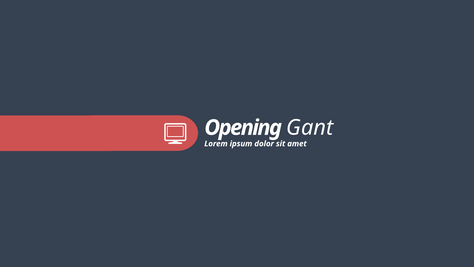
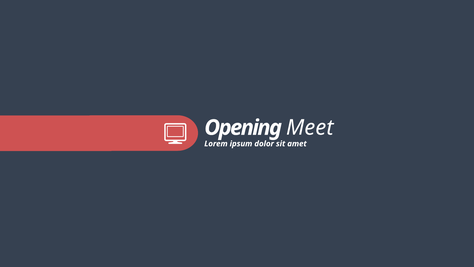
Gant: Gant -> Meet (310, 127)
